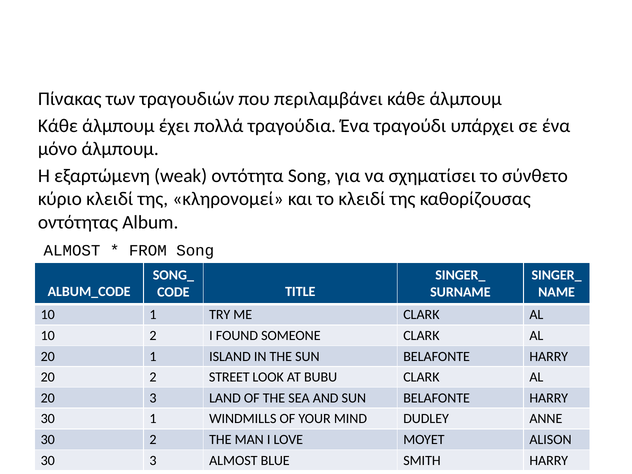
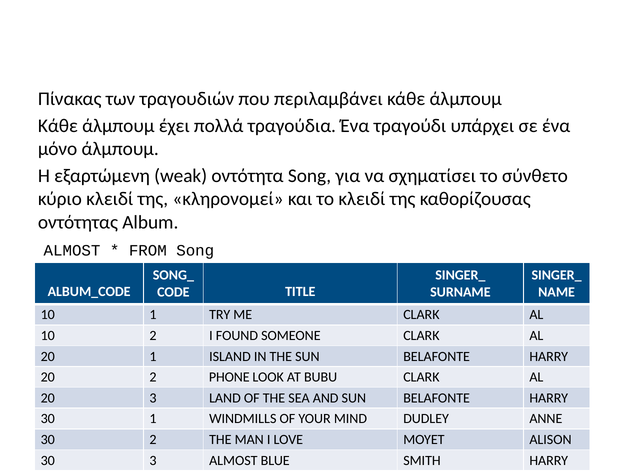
STREET: STREET -> PHONE (229, 377)
